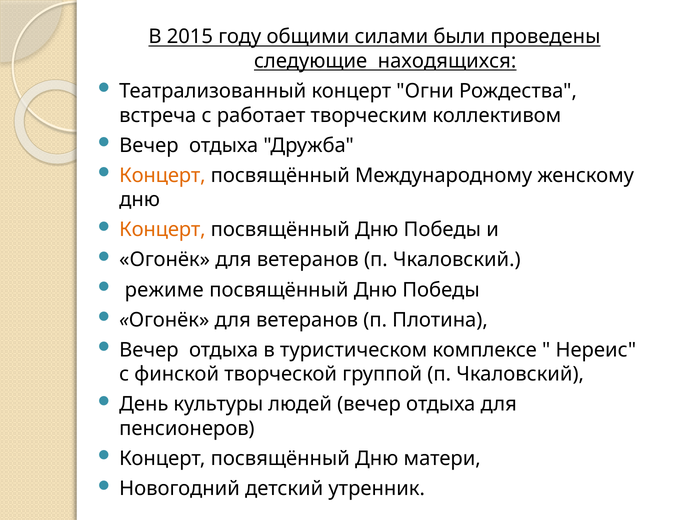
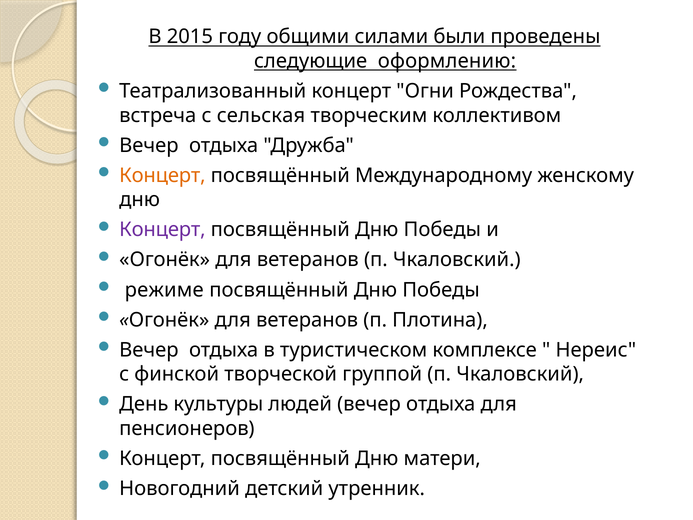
находящихся: находящихся -> оформлению (447, 61)
работает: работает -> сельская (261, 115)
Концерт colour: orange -> purple (162, 230)
